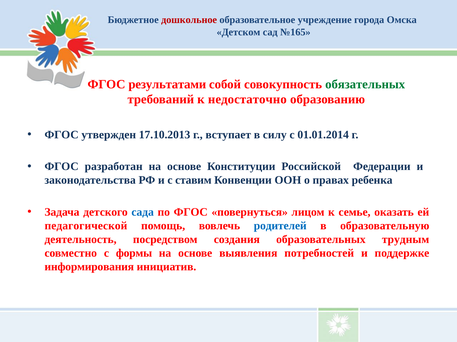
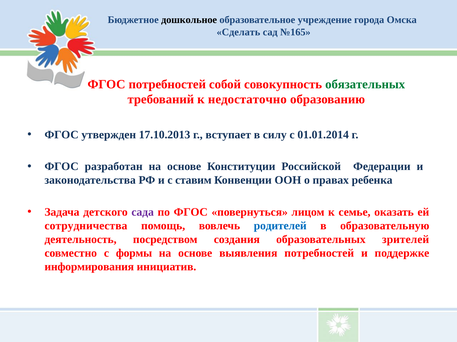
дошкольное colour: red -> black (189, 20)
Детском: Детском -> Сделать (238, 32)
ФГОС результатами: результатами -> потребностей (167, 84)
сада colour: blue -> purple (143, 213)
педагогической: педагогической -> сотрудничества (86, 226)
трудным: трудным -> зрителей (406, 240)
